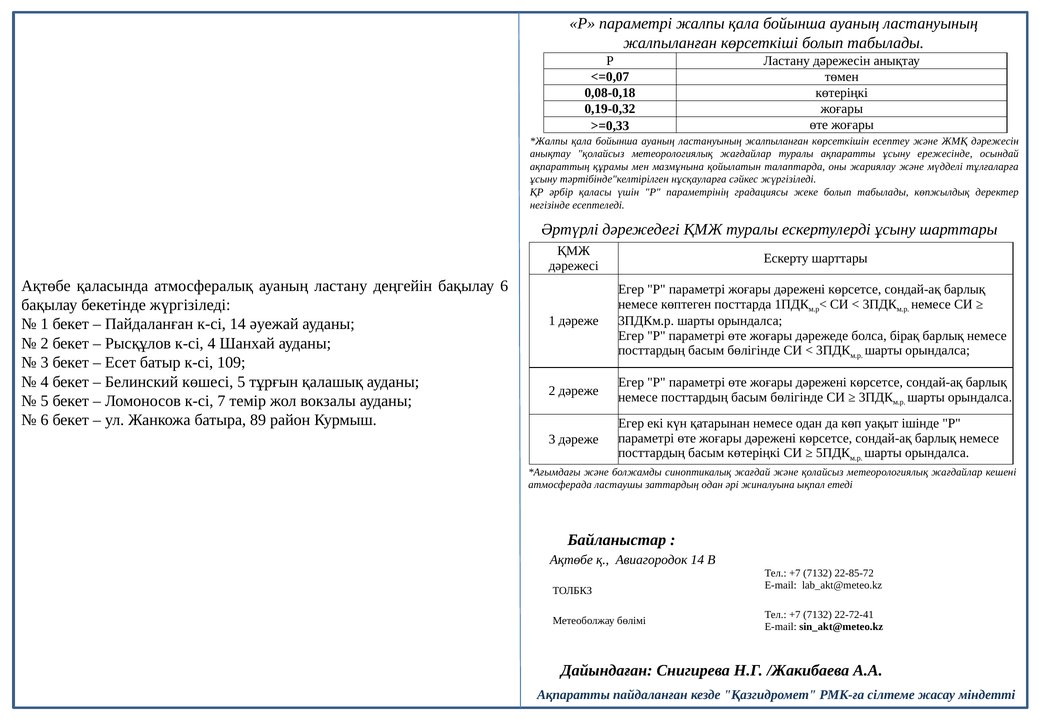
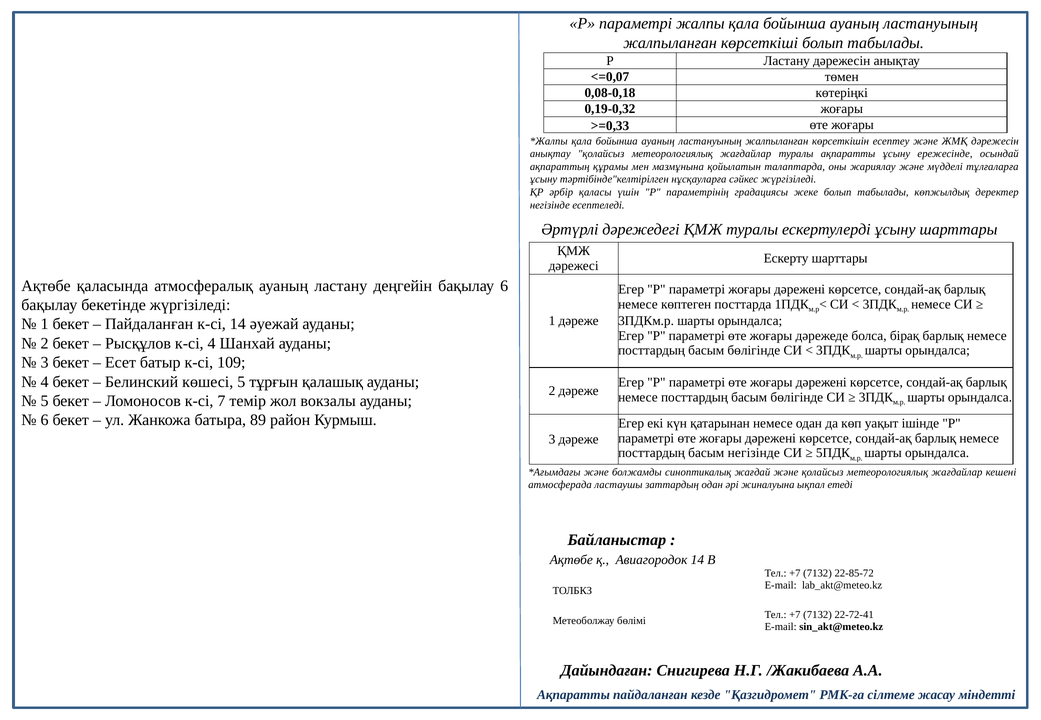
басым көтеріңкі: көтеріңкі -> негізінде (754, 453)
